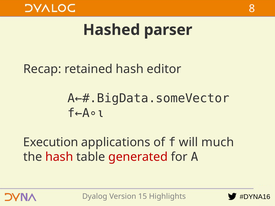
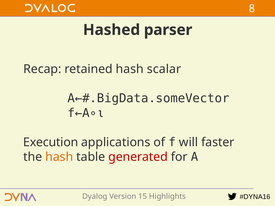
editor: editor -> scalar (164, 69)
much: much -> faster (218, 142)
hash colour: red -> orange (59, 157)
